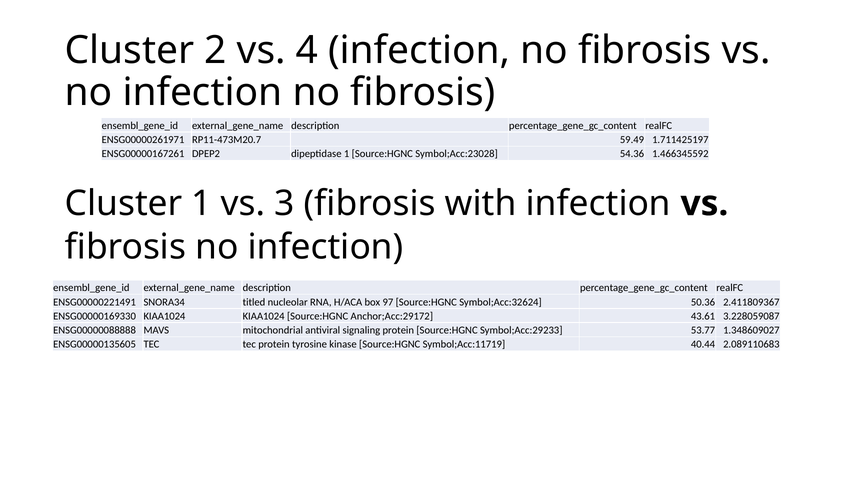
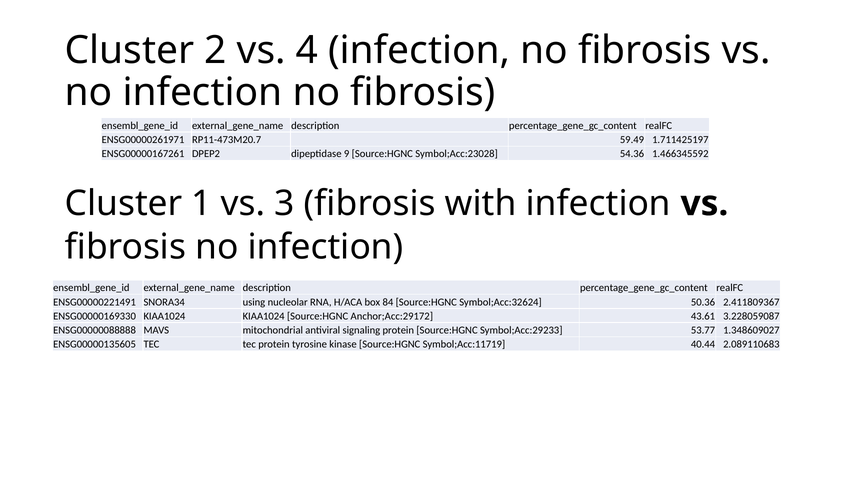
dipeptidase 1: 1 -> 9 (347, 154)
titled: titled -> using (254, 302)
97: 97 -> 84 (388, 302)
